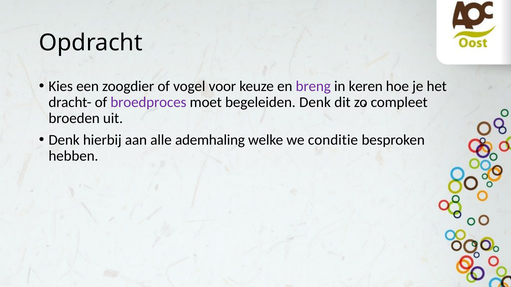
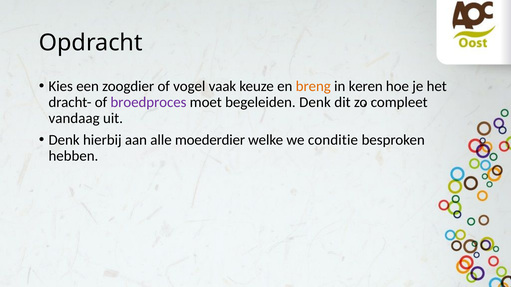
voor: voor -> vaak (222, 86)
breng colour: purple -> orange (313, 86)
broeden: broeden -> vandaag (74, 119)
ademhaling: ademhaling -> moederdier (210, 140)
